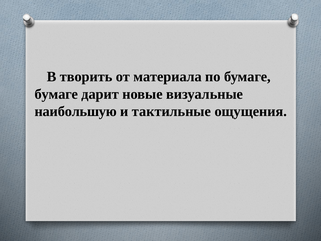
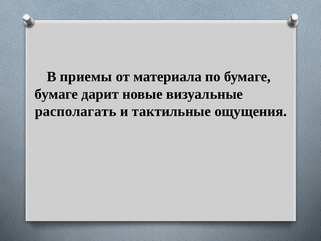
творить: творить -> приемы (86, 77)
наибольшую: наибольшую -> располагать (76, 111)
